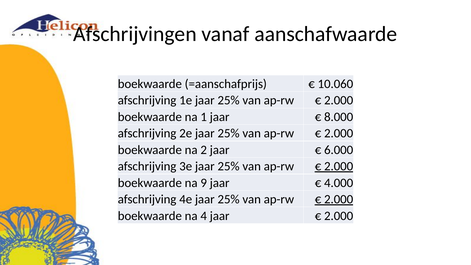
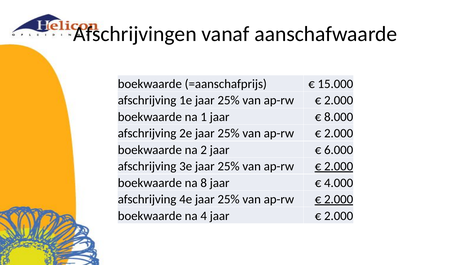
10.060: 10.060 -> 15.000 (335, 84)
9: 9 -> 8 (204, 183)
